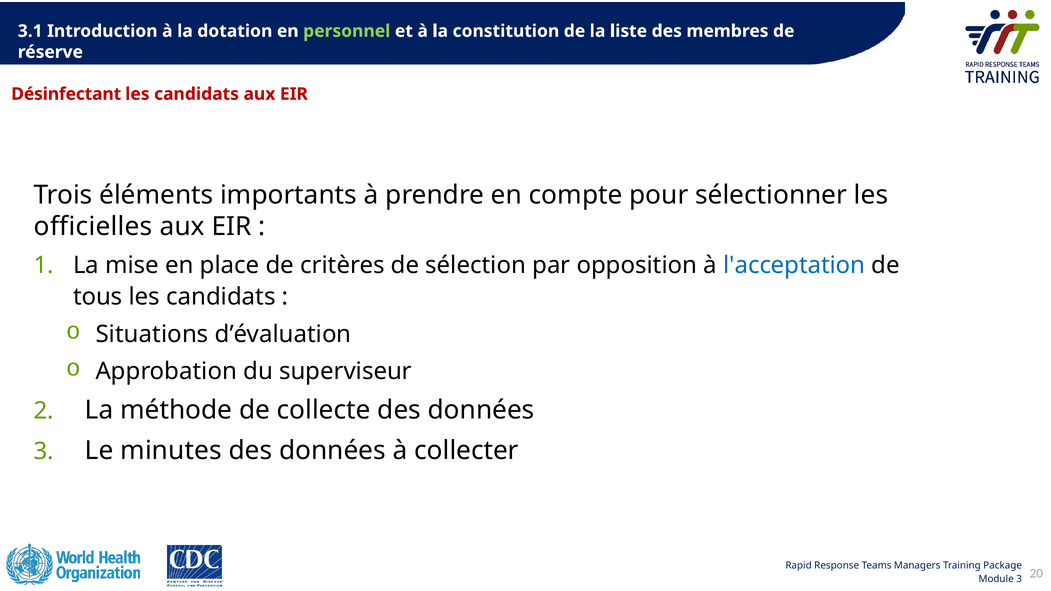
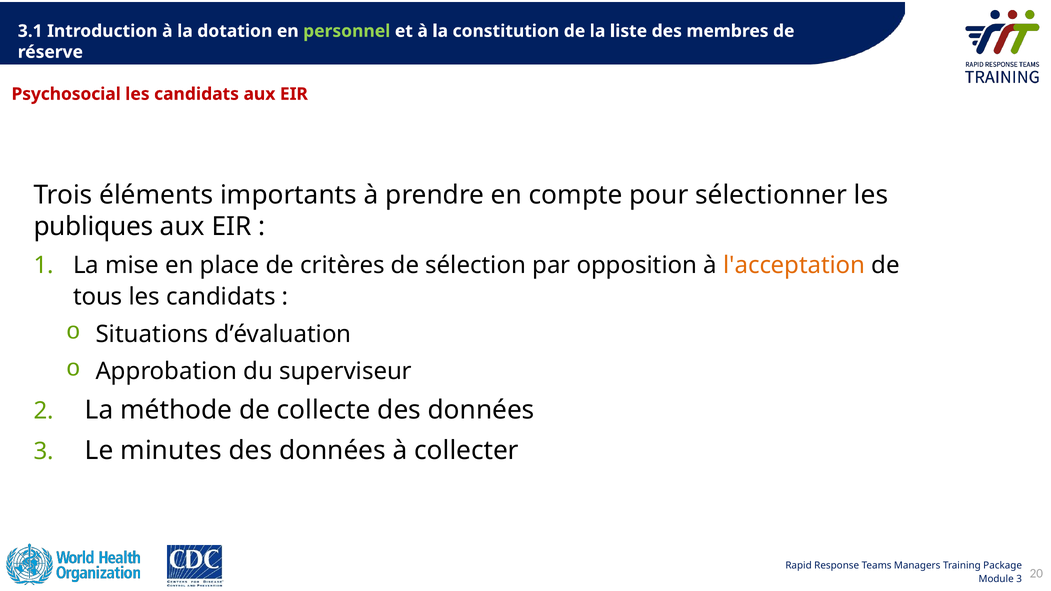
Désinfectant: Désinfectant -> Psychosocial (66, 94)
officielles: officielles -> publiques (93, 227)
l'acceptation colour: blue -> orange (794, 265)
